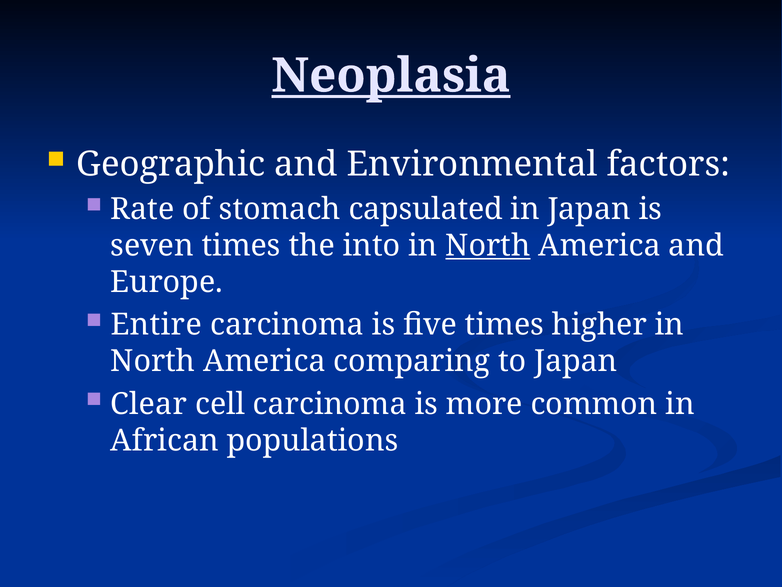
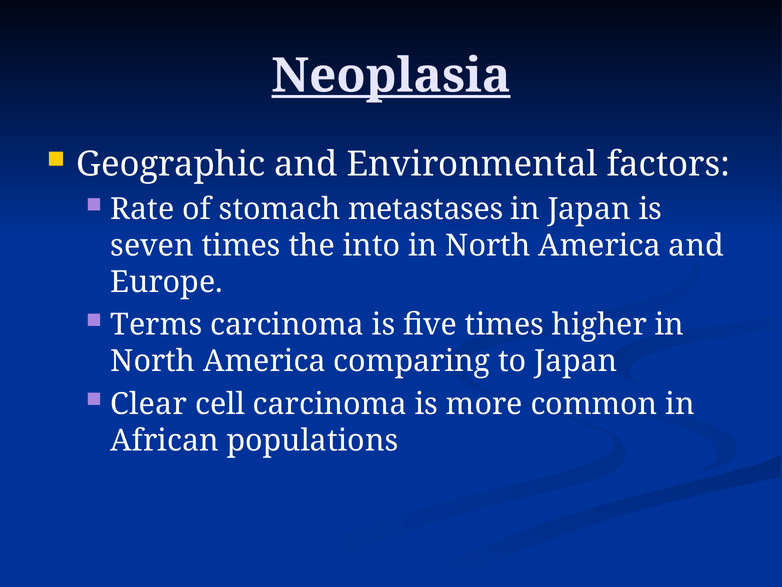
capsulated: capsulated -> metastases (426, 209)
North underline: present -> none (488, 245)
Entire: Entire -> Terms (156, 325)
